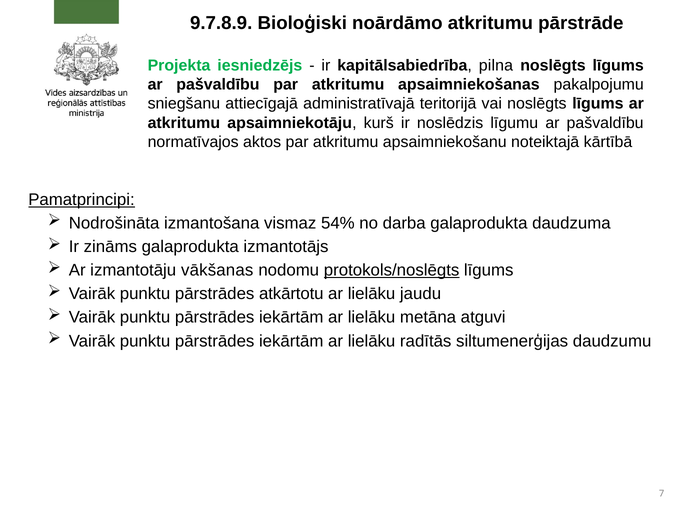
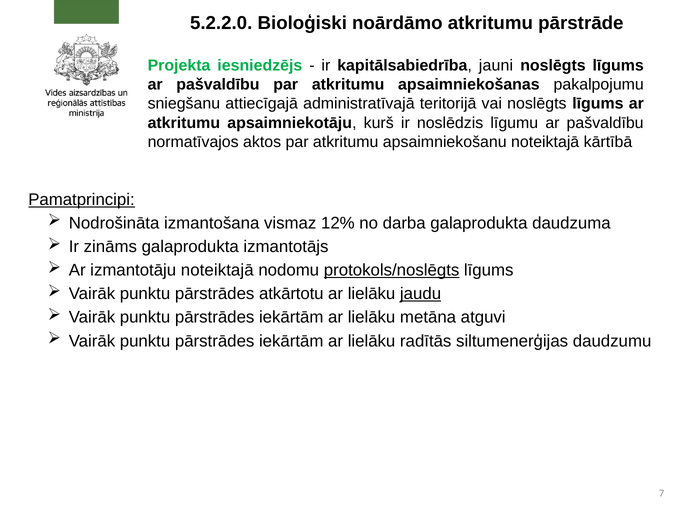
9.7.8.9: 9.7.8.9 -> 5.2.2.0 (221, 23)
pilna: pilna -> jauni (496, 65)
54%: 54% -> 12% (338, 223)
izmantotāju vākšanas: vākšanas -> noteiktajā (217, 270)
jaudu underline: none -> present (421, 294)
